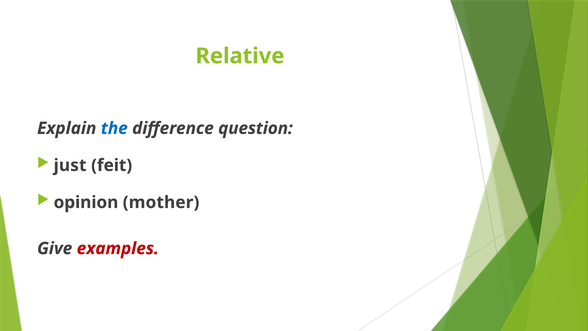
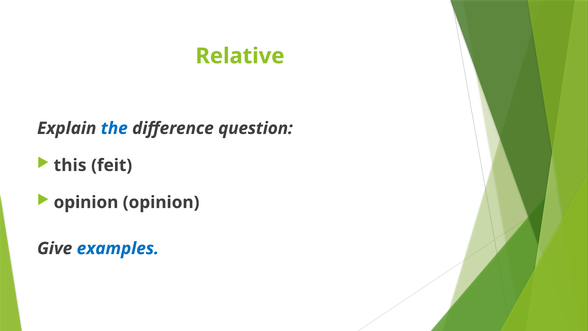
just: just -> this (70, 165)
opinion mother: mother -> opinion (161, 202)
examples colour: red -> blue (118, 248)
